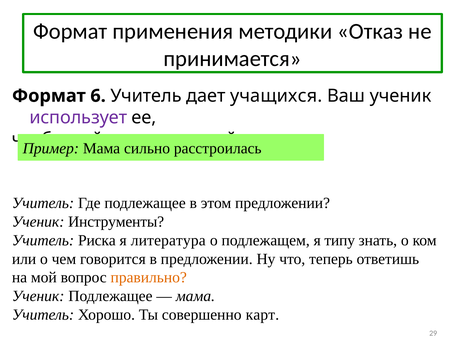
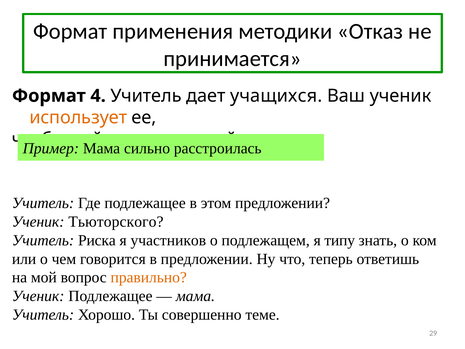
6: 6 -> 4 (98, 96)
использует colour: purple -> orange (78, 117)
Инструменты: Инструменты -> Тьюторского (116, 222)
литература: литература -> участников (168, 240)
карт: карт -> теме (263, 315)
